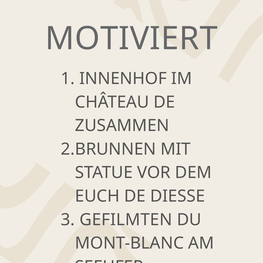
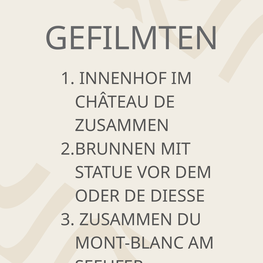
MOTIVIERT: MOTIVIERT -> GEFILMTEN (132, 39)
EUCH: EUCH -> ODER (97, 196)
GEFILMTEN: GEFILMTEN -> ZUSAMMEN (126, 220)
